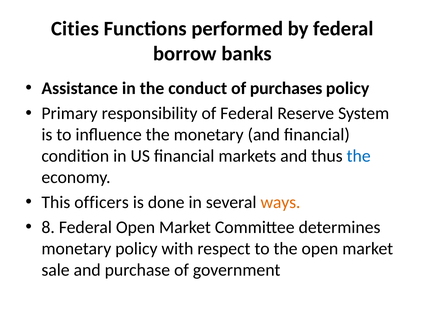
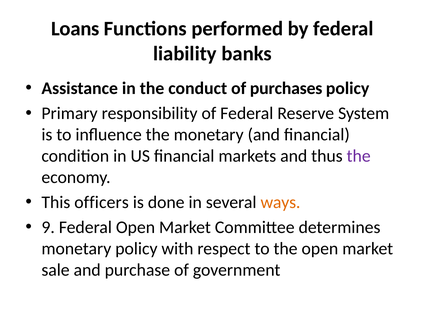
Cities: Cities -> Loans (75, 29)
borrow: borrow -> liability (185, 54)
the colour: blue -> purple (359, 156)
8: 8 -> 9 (48, 227)
